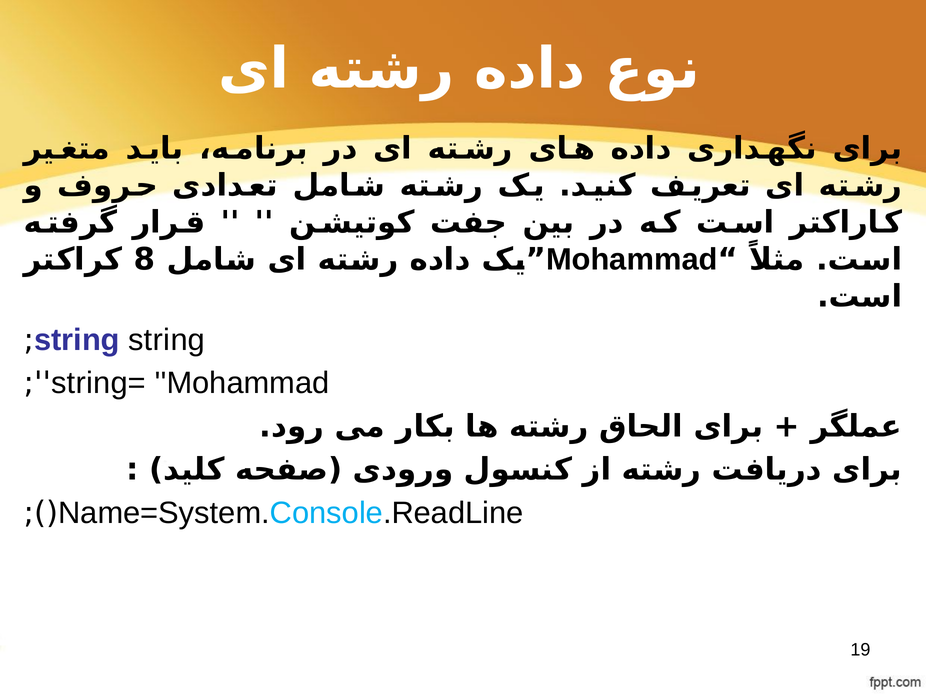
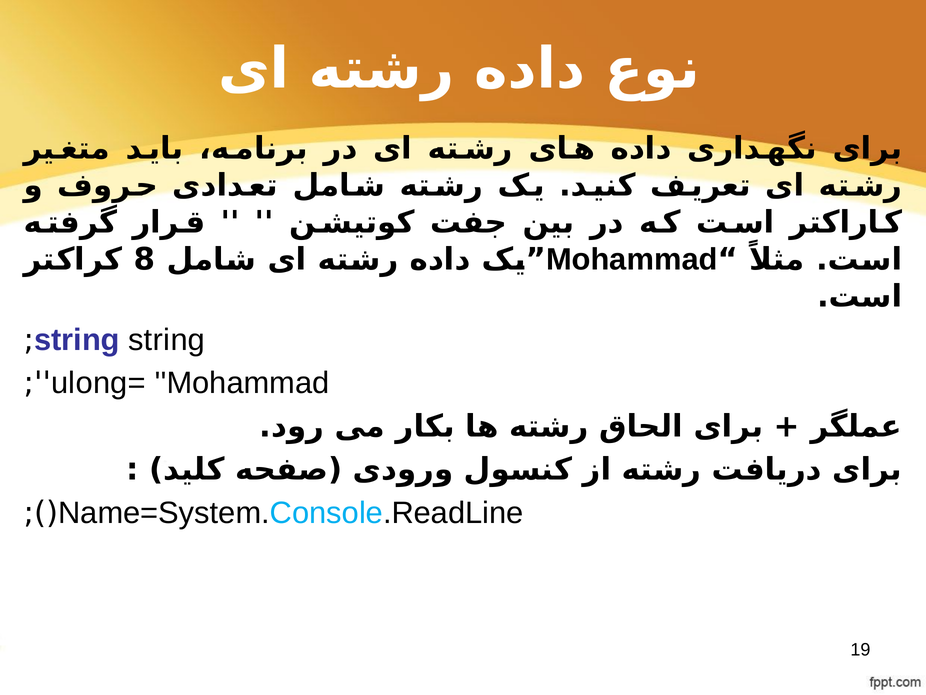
string=: string= -> ulong= (98, 383)
